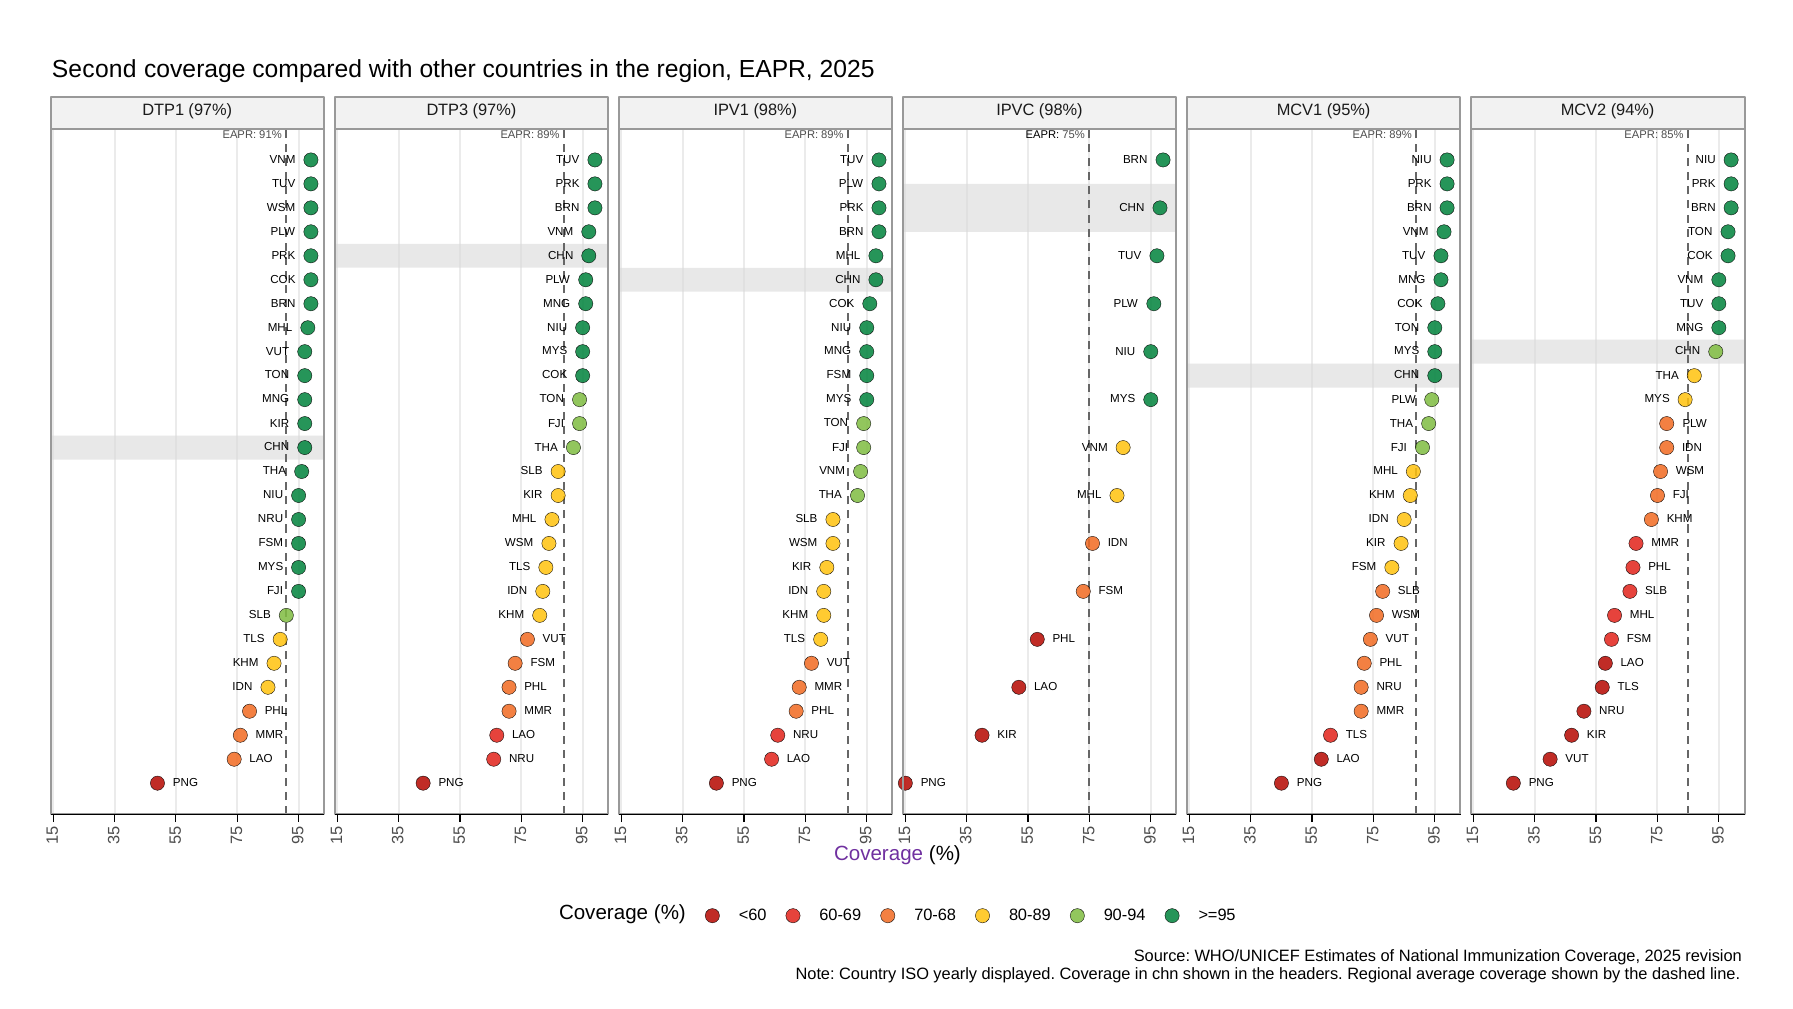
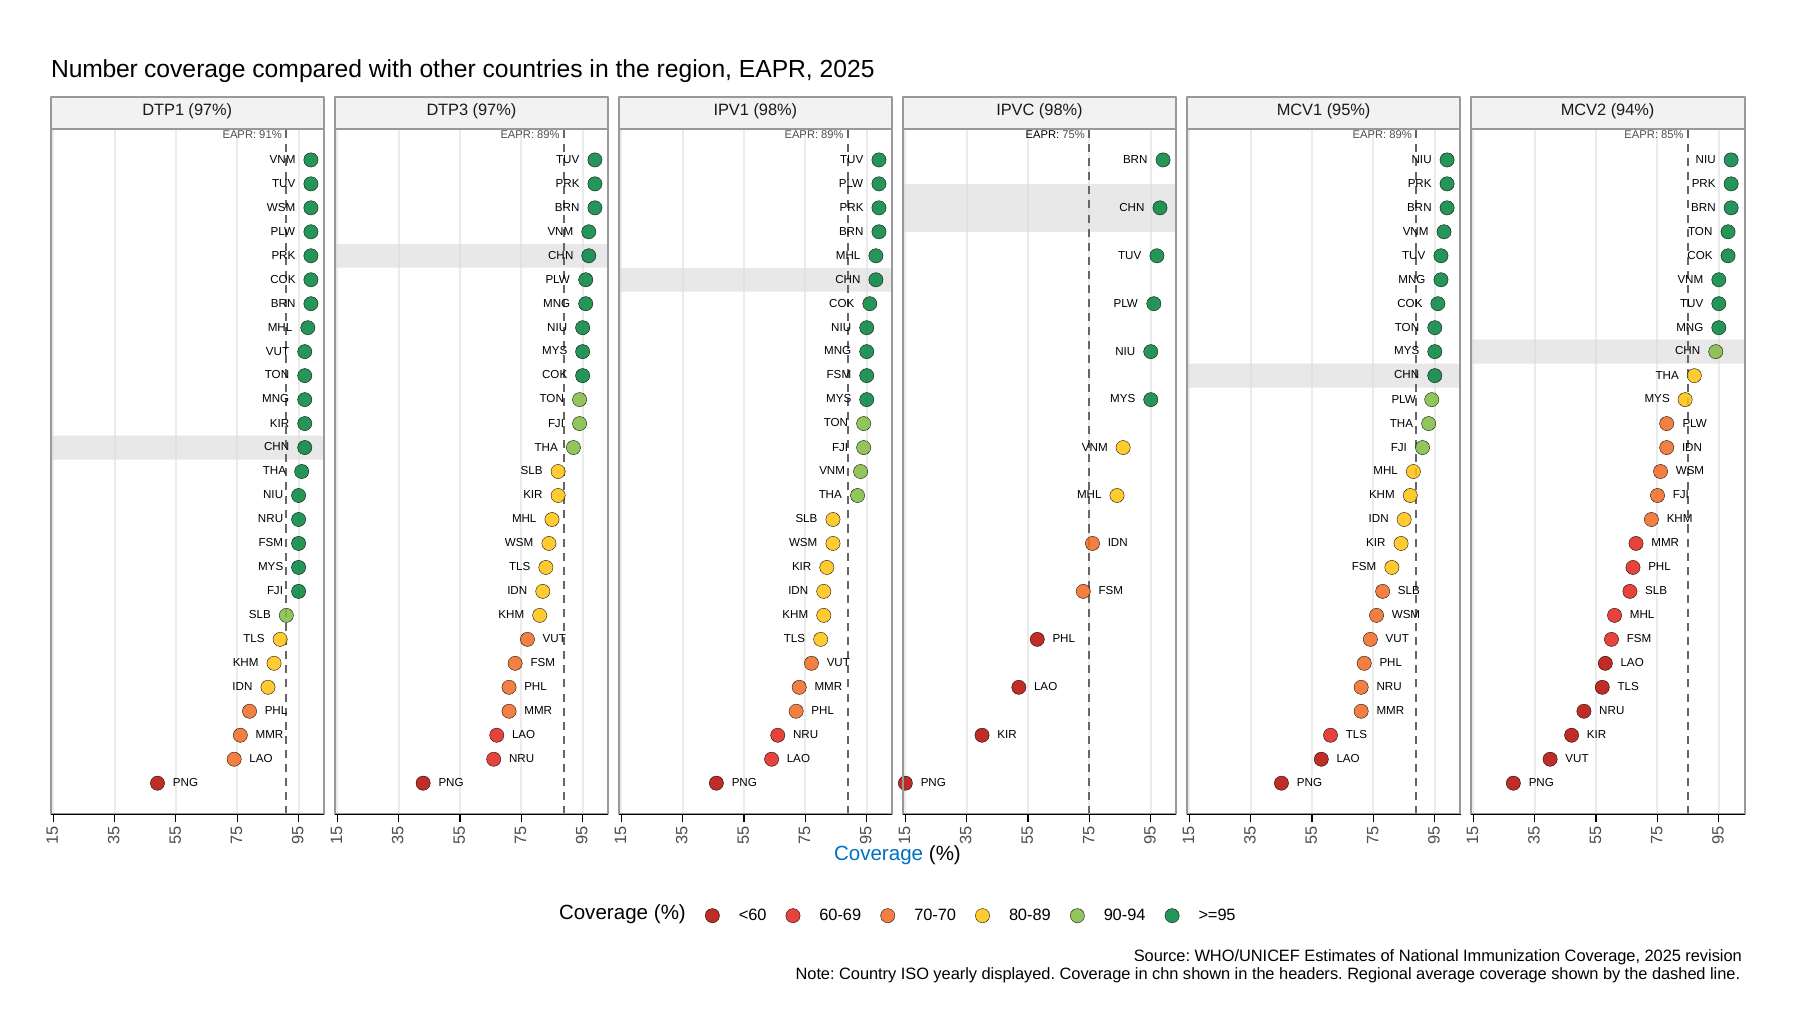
Second: Second -> Number (94, 69)
Coverage colour: purple -> blue (879, 854)
70-68: 70-68 -> 70-70 (935, 915)
